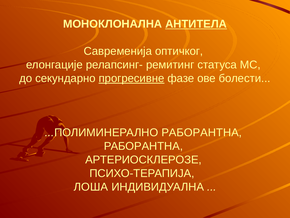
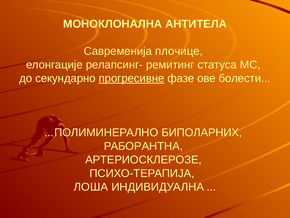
АНТИТЕЛА underline: present -> none (196, 24)
оптичког: оптичког -> плочице (179, 51)
...ПОЛИМИНЕРАЛНО РАБОРAНТНА: РАБОРAНТНА -> БИПОЛАРНИХ (202, 132)
